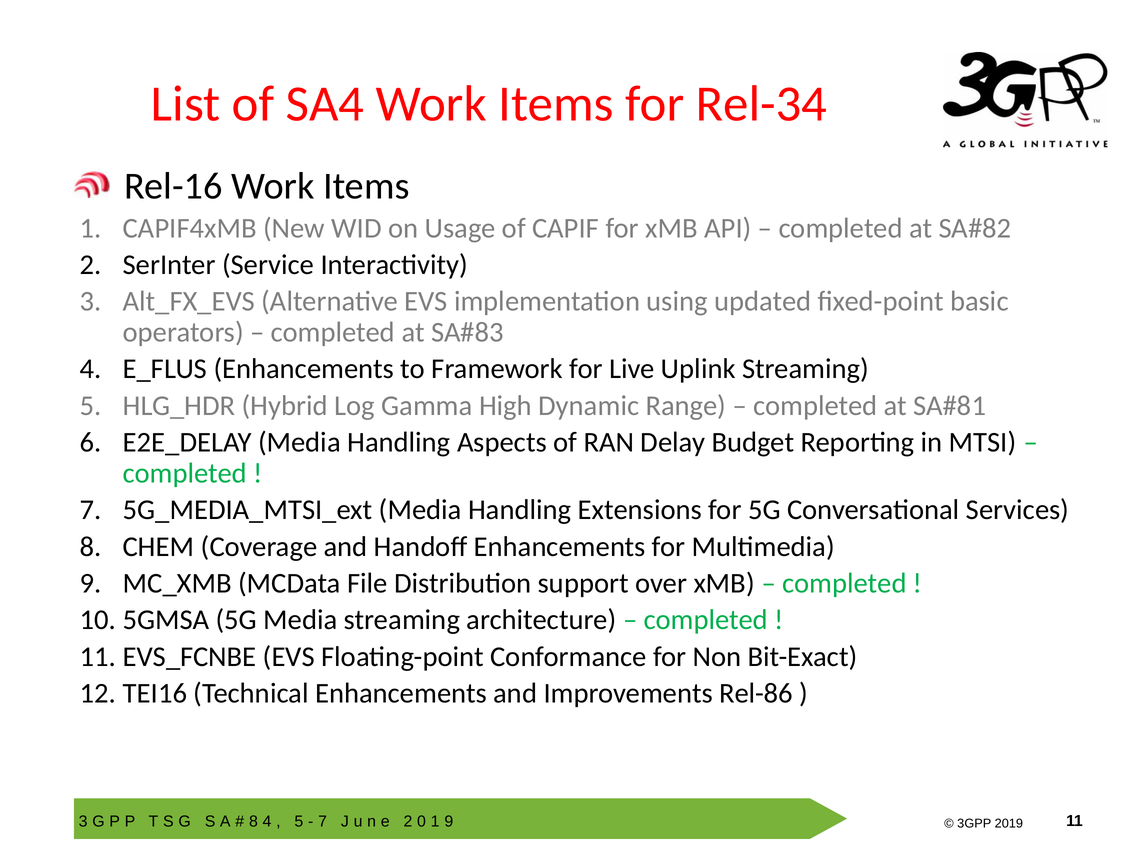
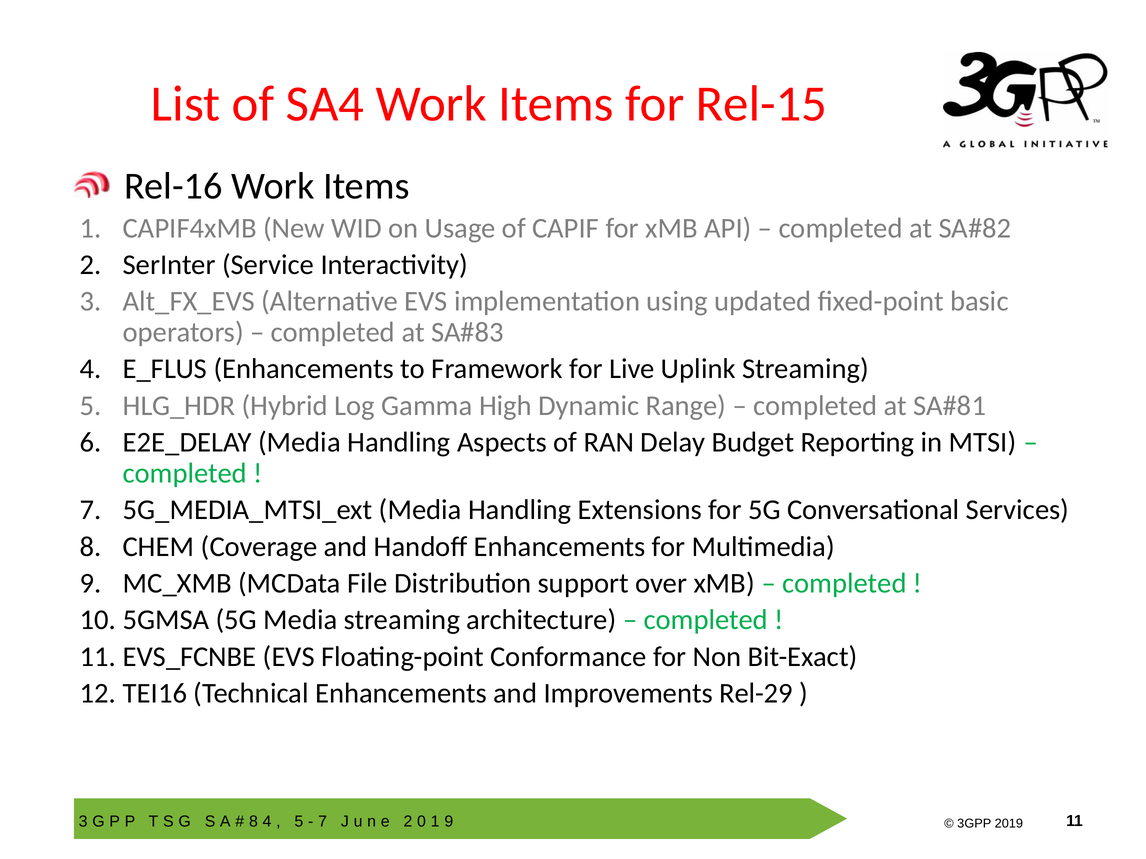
Rel-34: Rel-34 -> Rel-15 (761, 104)
Rel-86: Rel-86 -> Rel-29 (756, 694)
